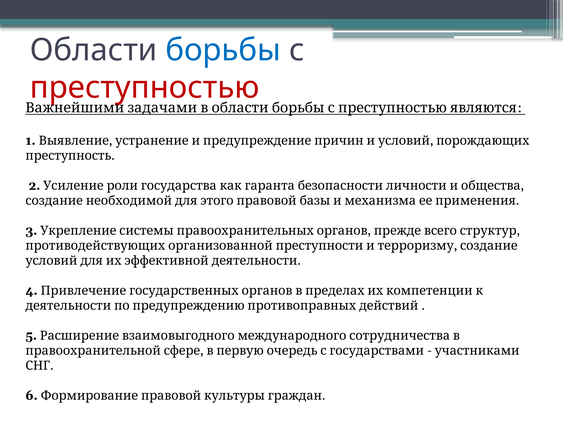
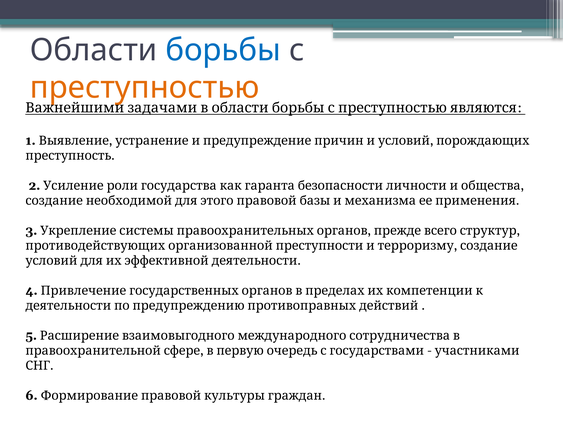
преступностью colour: red -> orange (145, 88)
